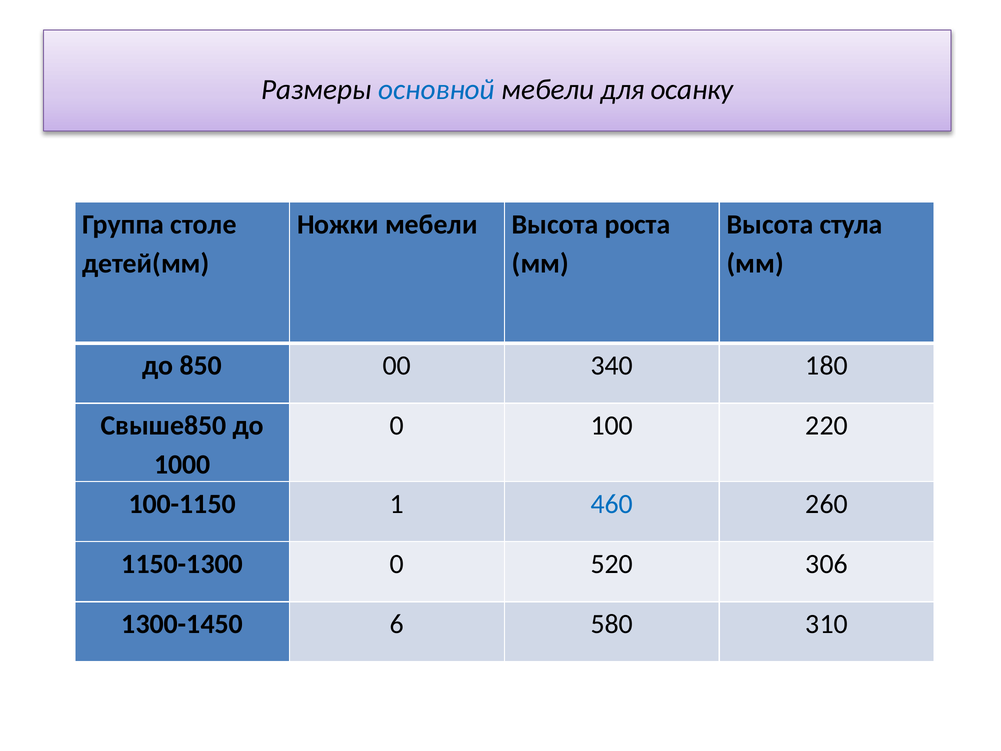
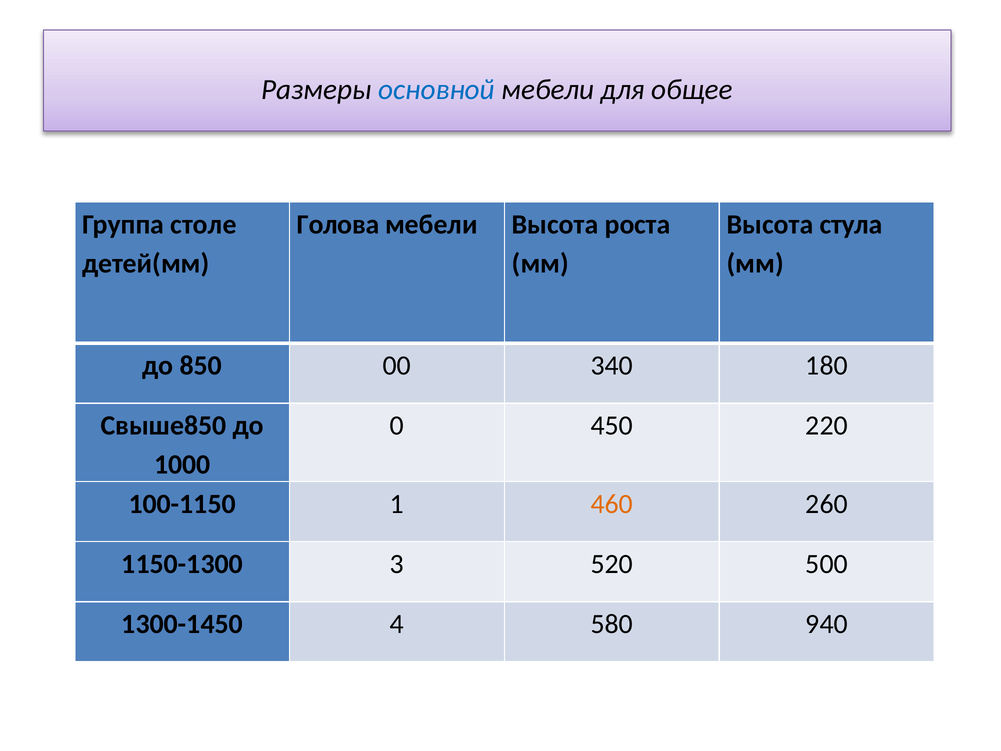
осанку: осанку -> общее (692, 90)
Ножки: Ножки -> Голова (338, 224)
100: 100 -> 450 (612, 425)
460 colour: blue -> orange (612, 504)
1150-1300 0: 0 -> 3 (397, 564)
306: 306 -> 500 (827, 564)
6: 6 -> 4 (397, 624)
310: 310 -> 940 (827, 624)
